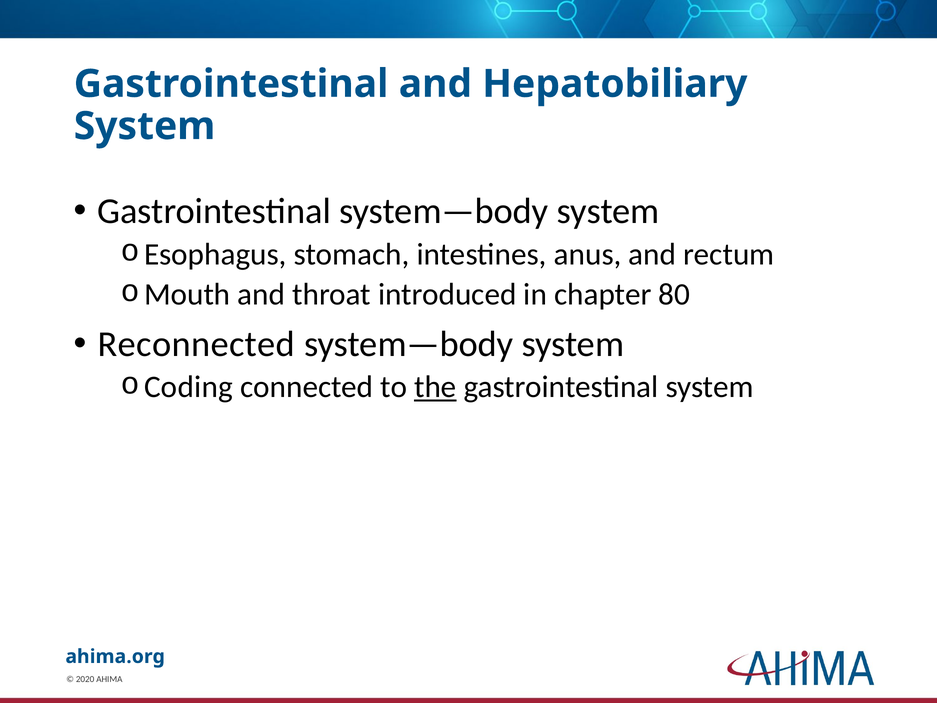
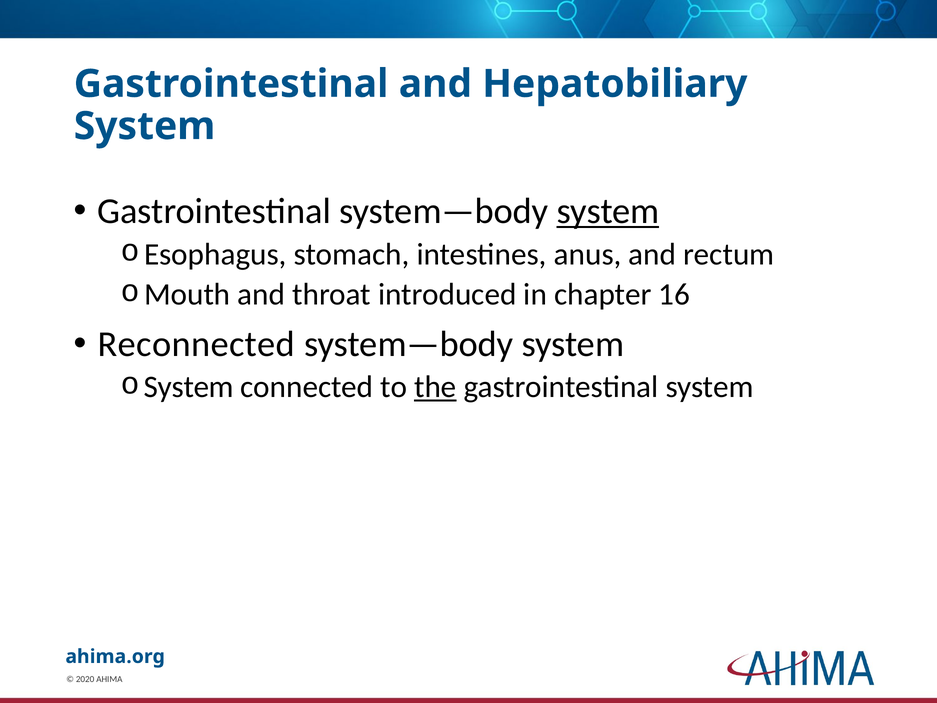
system underline: none -> present (608, 211)
80: 80 -> 16 (674, 294)
Coding: Coding -> System (189, 387)
